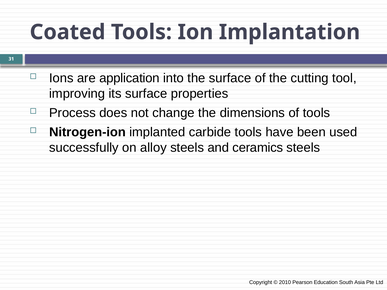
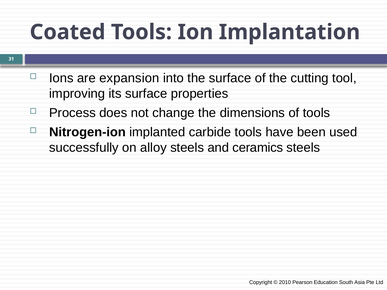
application: application -> expansion (129, 78)
